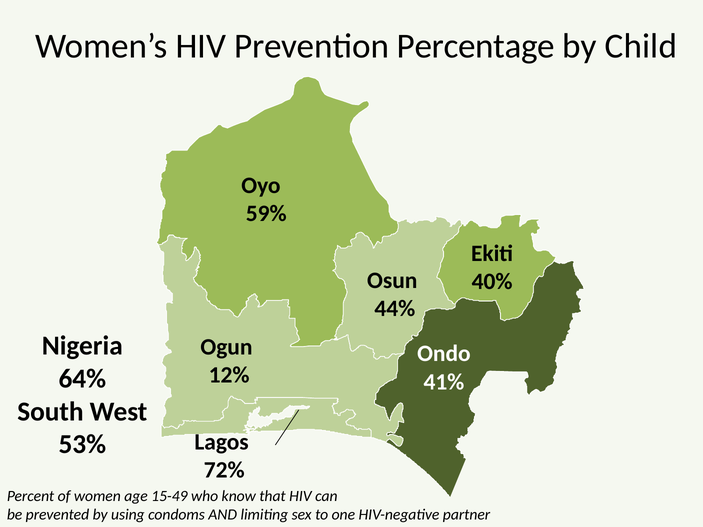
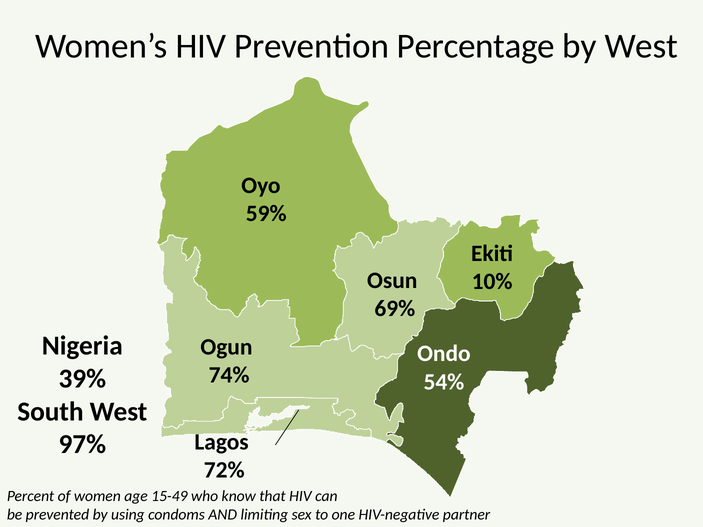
by Child: Child -> West (641, 46)
40%: 40% -> 10% (492, 282)
44%: 44% -> 69% (395, 309)
12%: 12% -> 74% (229, 375)
64%: 64% -> 39% (82, 379)
41%: 41% -> 54% (444, 382)
53%: 53% -> 97% (82, 445)
